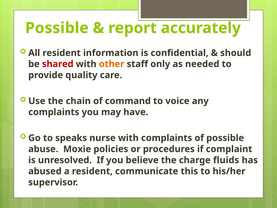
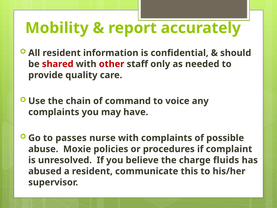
Possible: Possible -> Mobility (57, 28)
other colour: orange -> red (112, 64)
speaks: speaks -> passes (71, 138)
